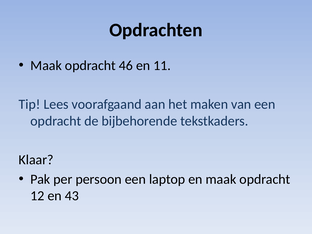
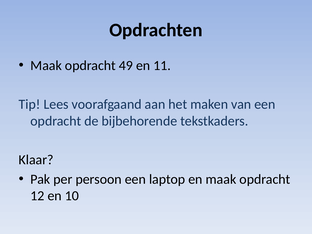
46: 46 -> 49 (126, 65)
43: 43 -> 10 (72, 196)
